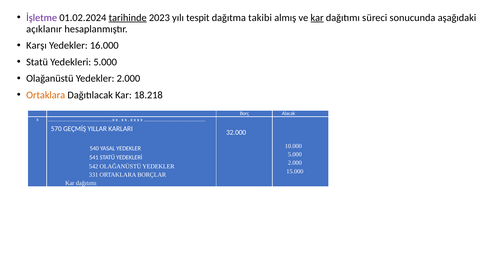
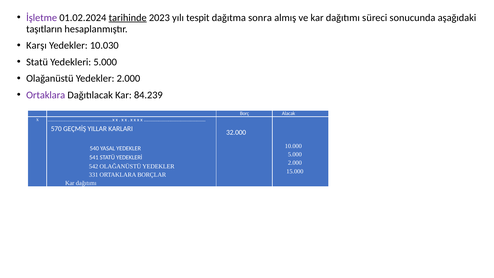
takibi: takibi -> sonra (260, 18)
kar underline: present -> none (317, 18)
açıklanır: açıklanır -> taşıtların (44, 29)
16.000: 16.000 -> 10.030 (104, 46)
Ortaklara colour: orange -> purple (46, 95)
18.218: 18.218 -> 84.239 (148, 95)
